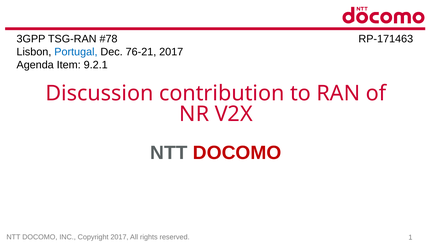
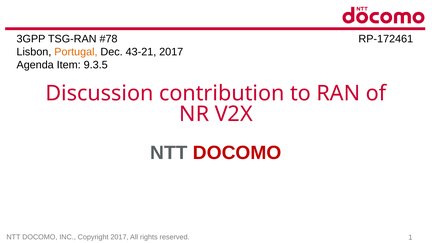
RP-171463: RP-171463 -> RP-172461 (386, 39)
Portugal colour: blue -> orange (76, 52)
76-21: 76-21 -> 43-21 (141, 52)
9.2.1: 9.2.1 -> 9.3.5 (96, 65)
